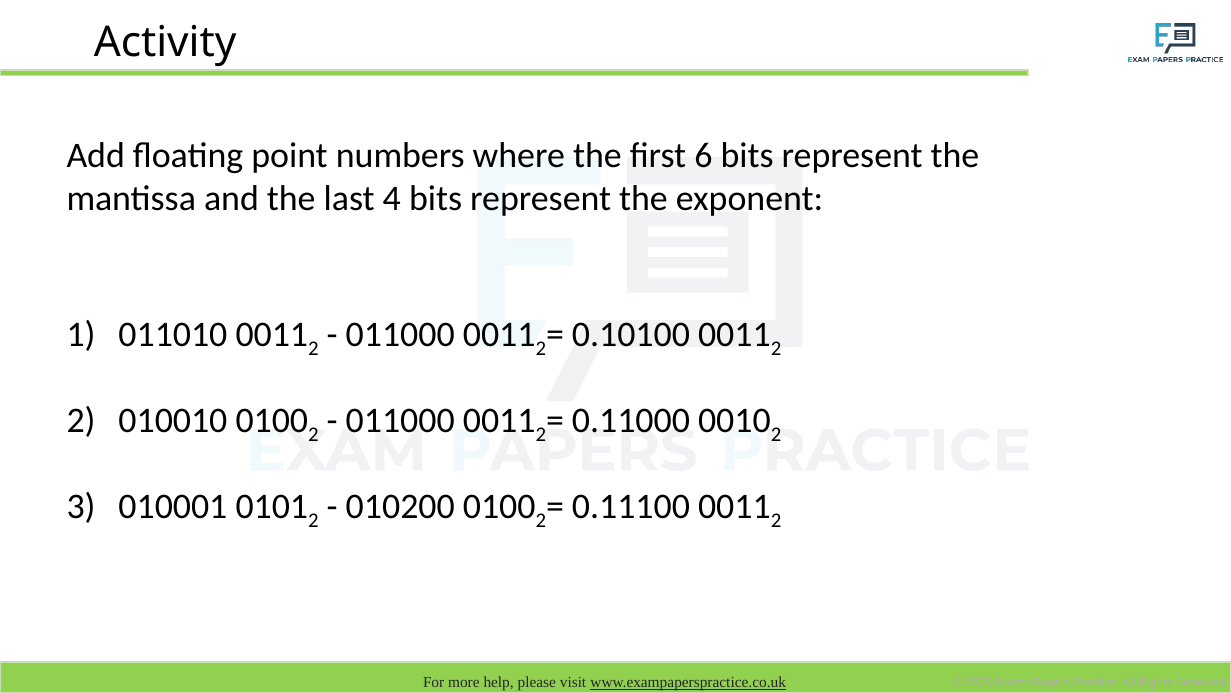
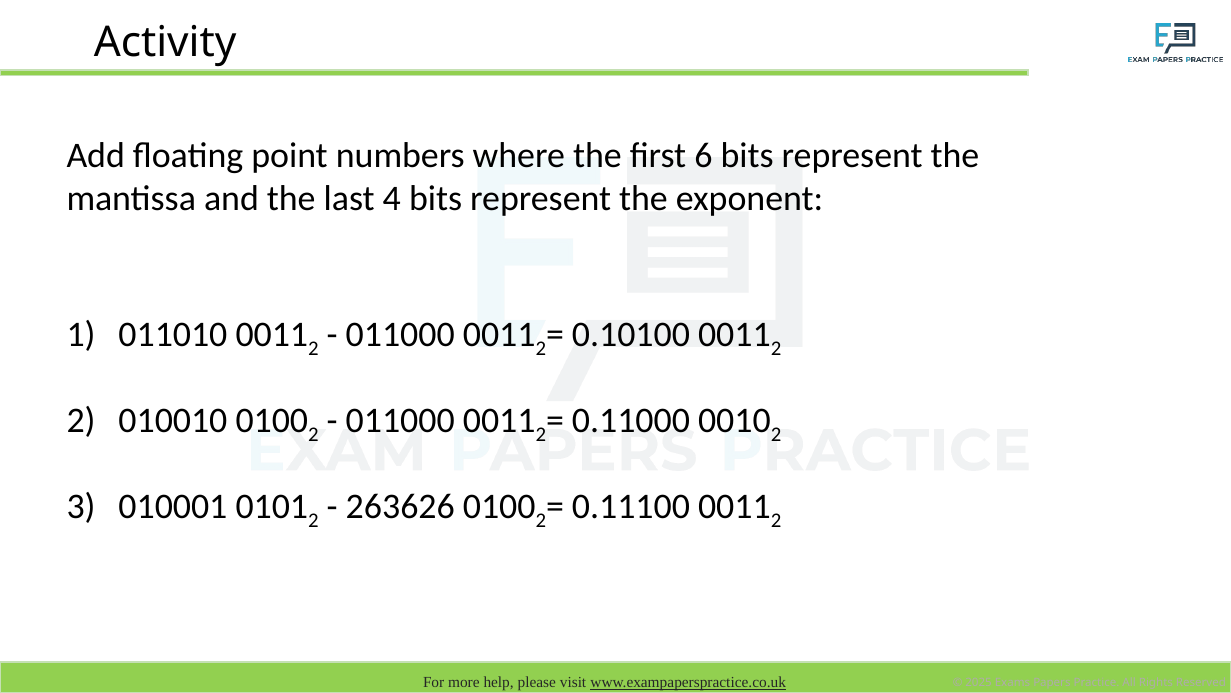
010200: 010200 -> 263626 (400, 507)
